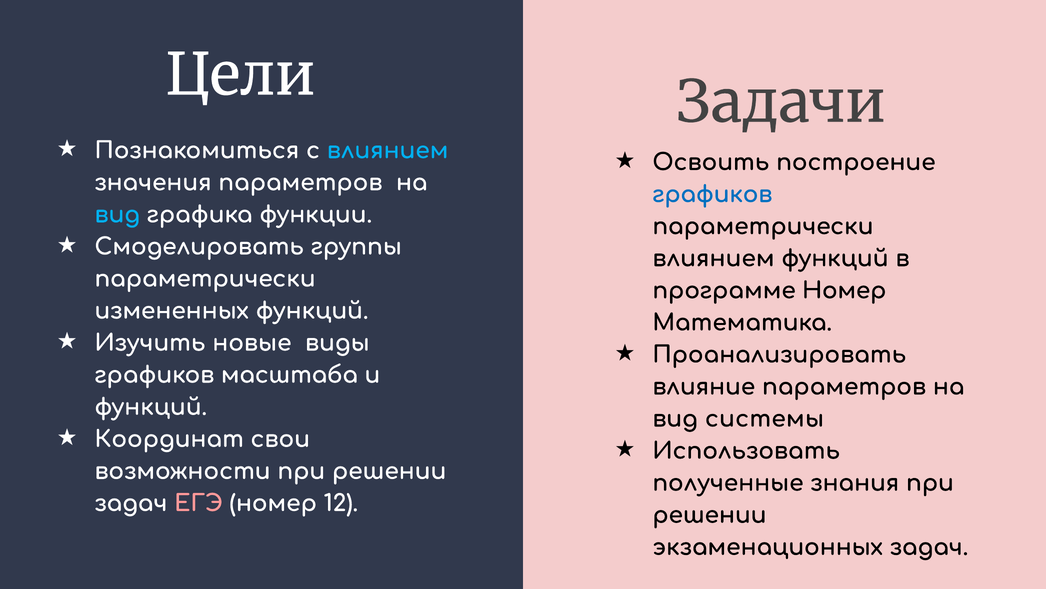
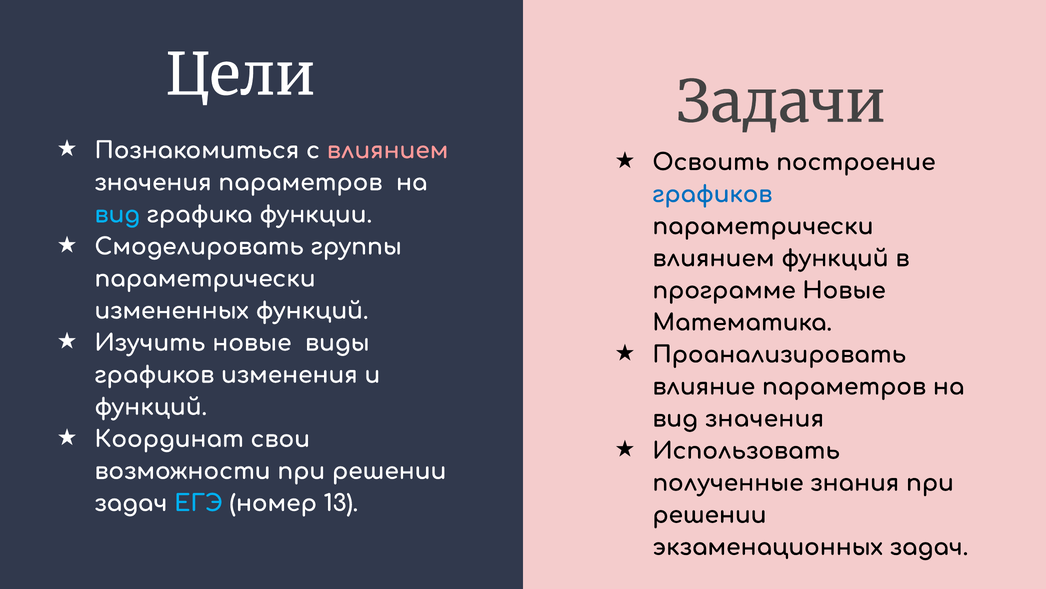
влиянием colour: light blue -> pink (388, 150)
программе Номер: Номер -> Новые (844, 290)
масштаба: масштаба -> изменения (289, 375)
вид системы: системы -> значения (764, 419)
ЕГЭ colour: pink -> light blue (199, 503)
12: 12 -> 13 (341, 503)
